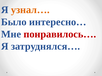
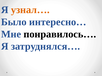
понравилось… colour: red -> black (60, 34)
